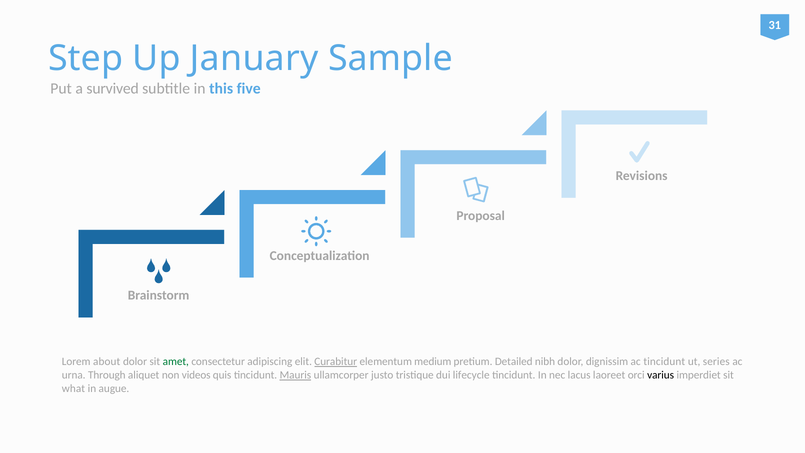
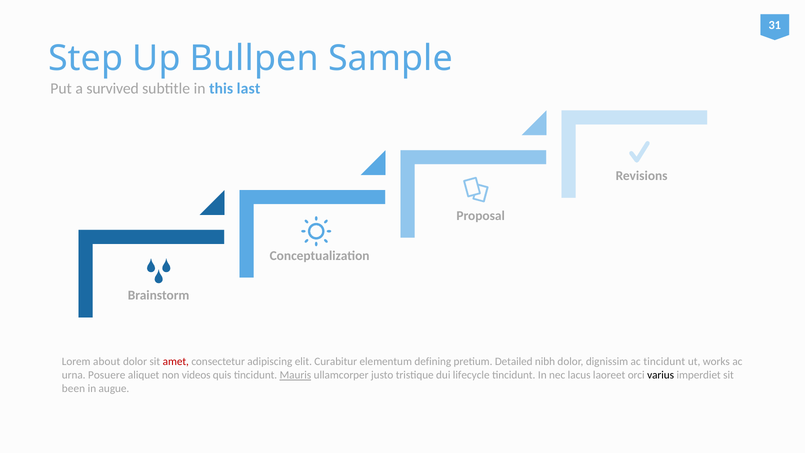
January: January -> Bullpen (254, 58)
five: five -> last (249, 88)
amet colour: green -> red (176, 362)
Curabitur underline: present -> none (336, 362)
medium: medium -> defining (433, 362)
series: series -> works (716, 362)
Through: Through -> Posuere (107, 375)
what: what -> been (73, 389)
